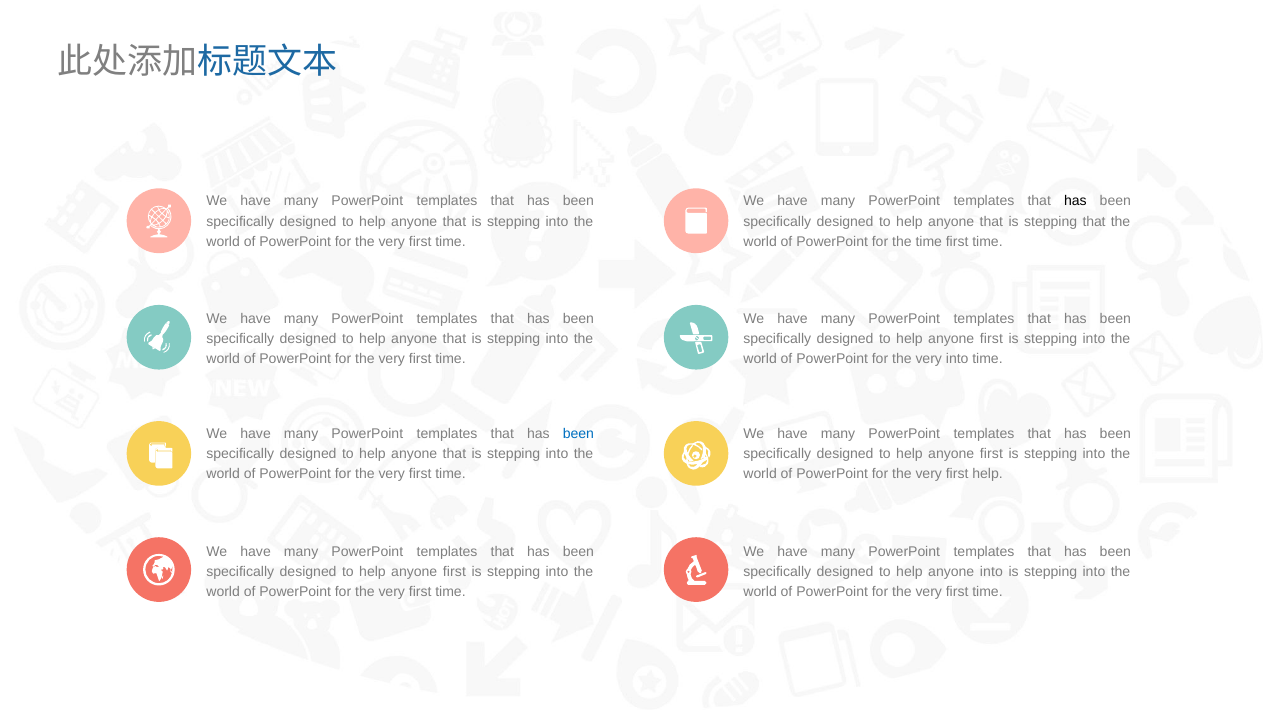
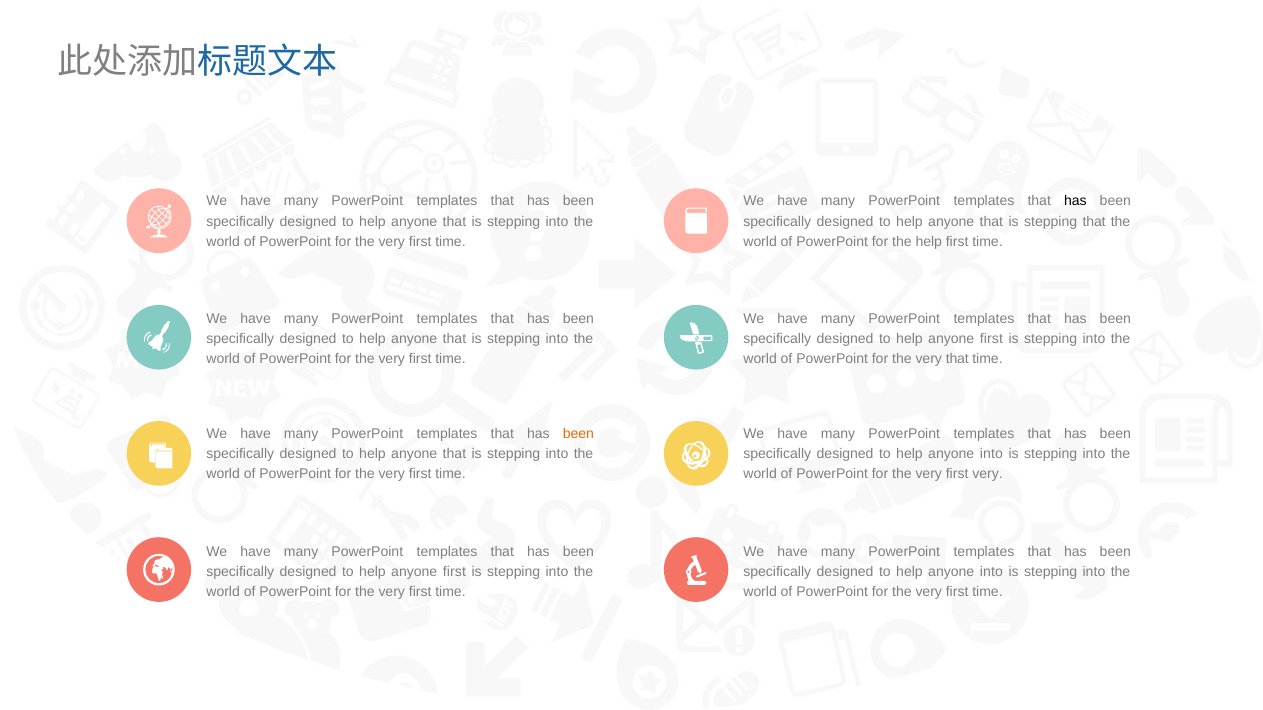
the time: time -> help (929, 242)
very into: into -> that (957, 359)
been colour: blue -> orange (578, 434)
first: first -> into (991, 454)
first help: help -> very (988, 474)
